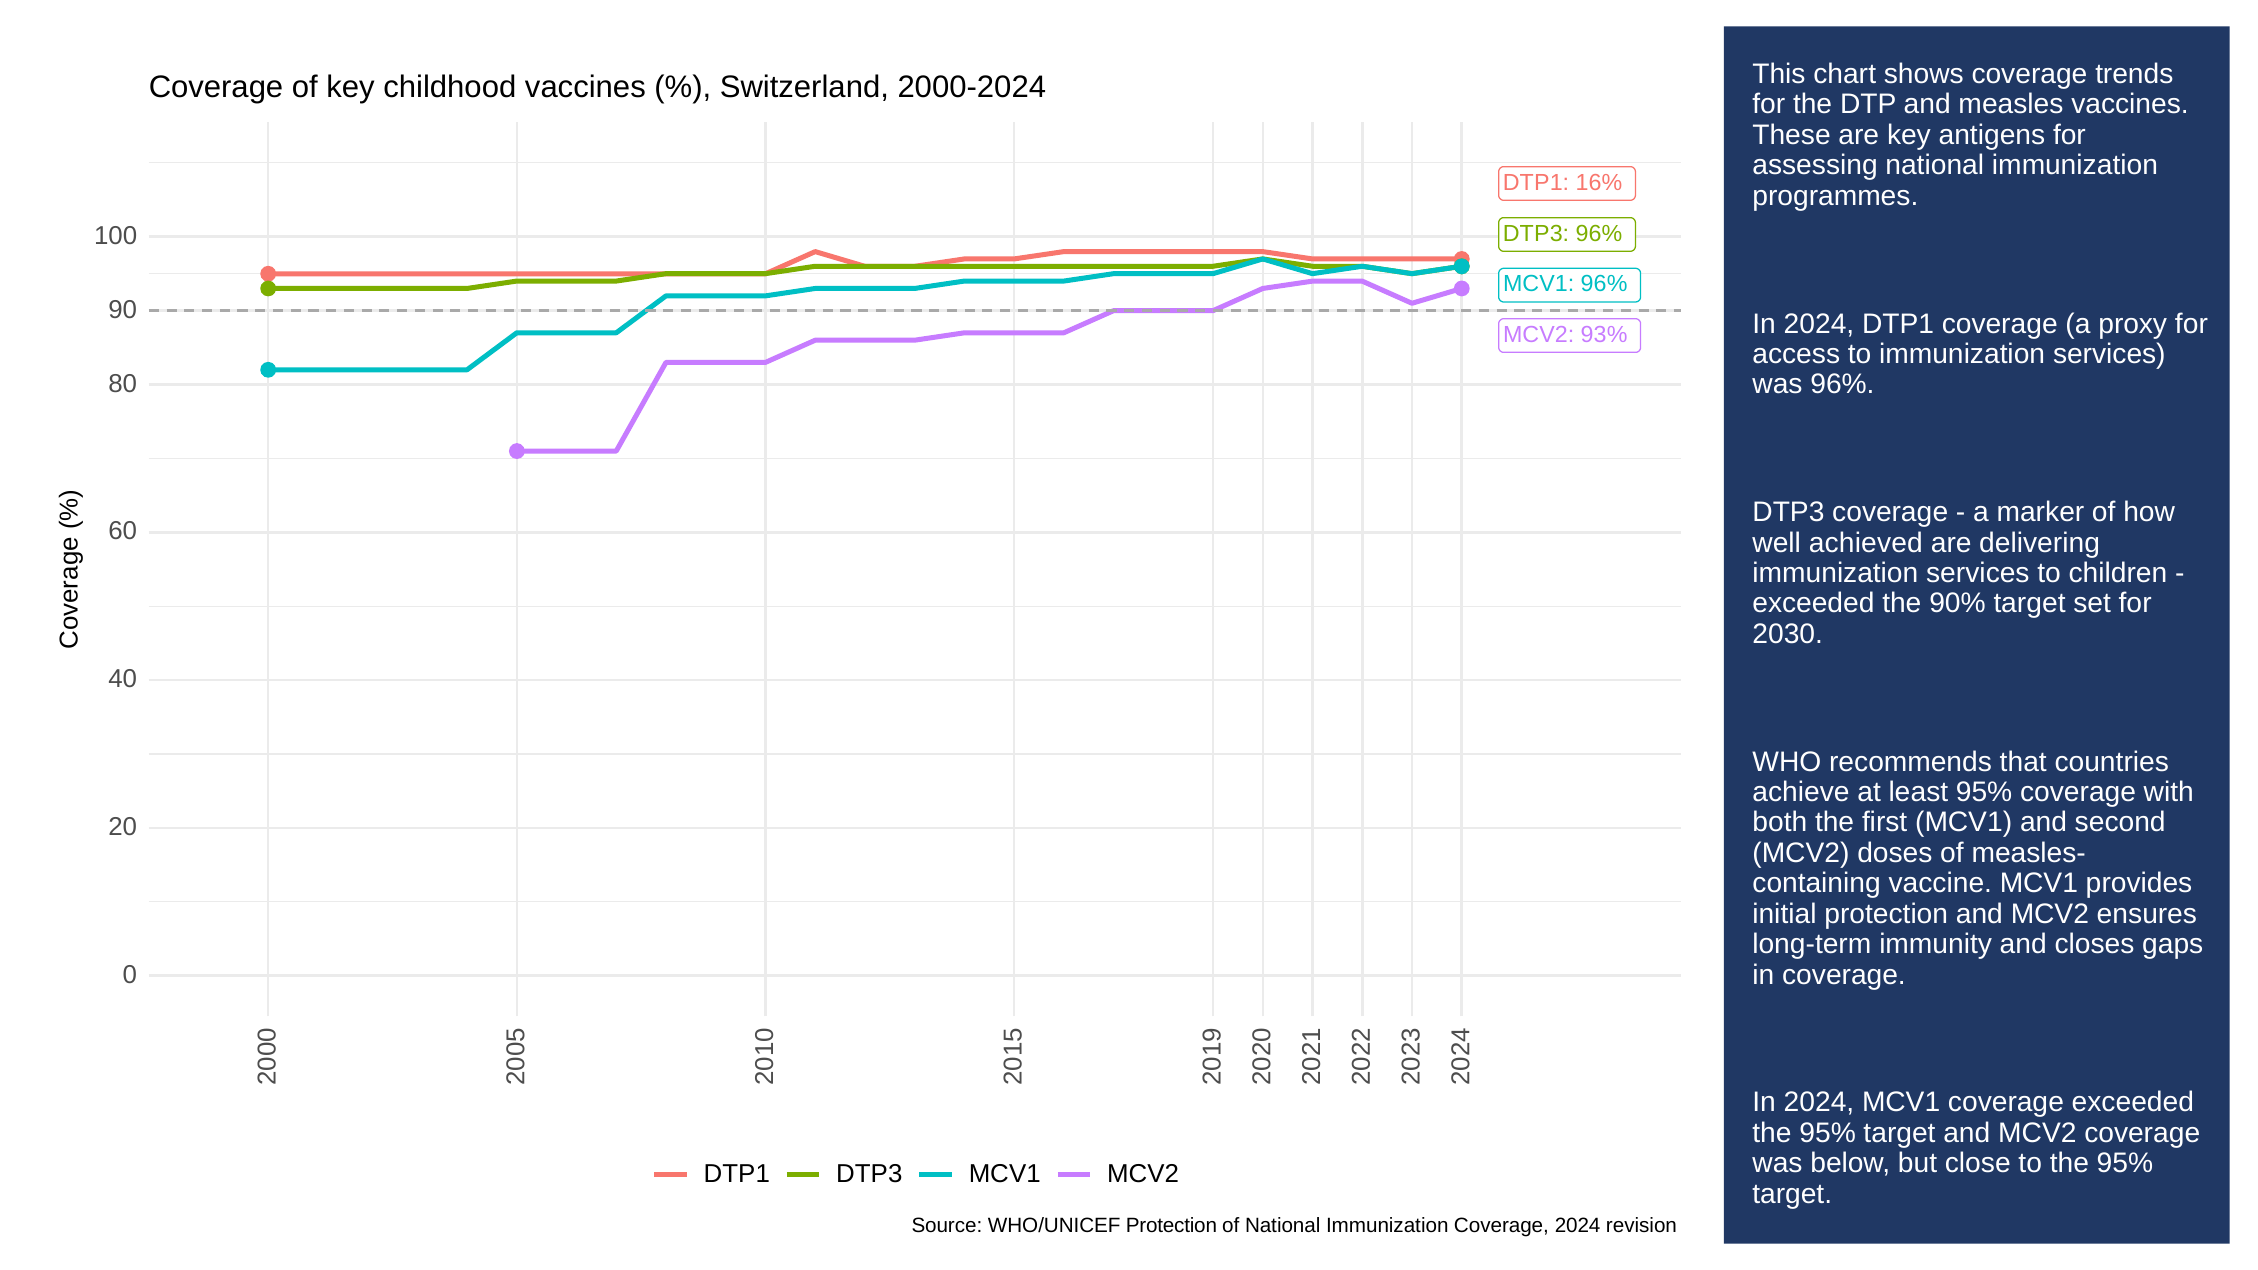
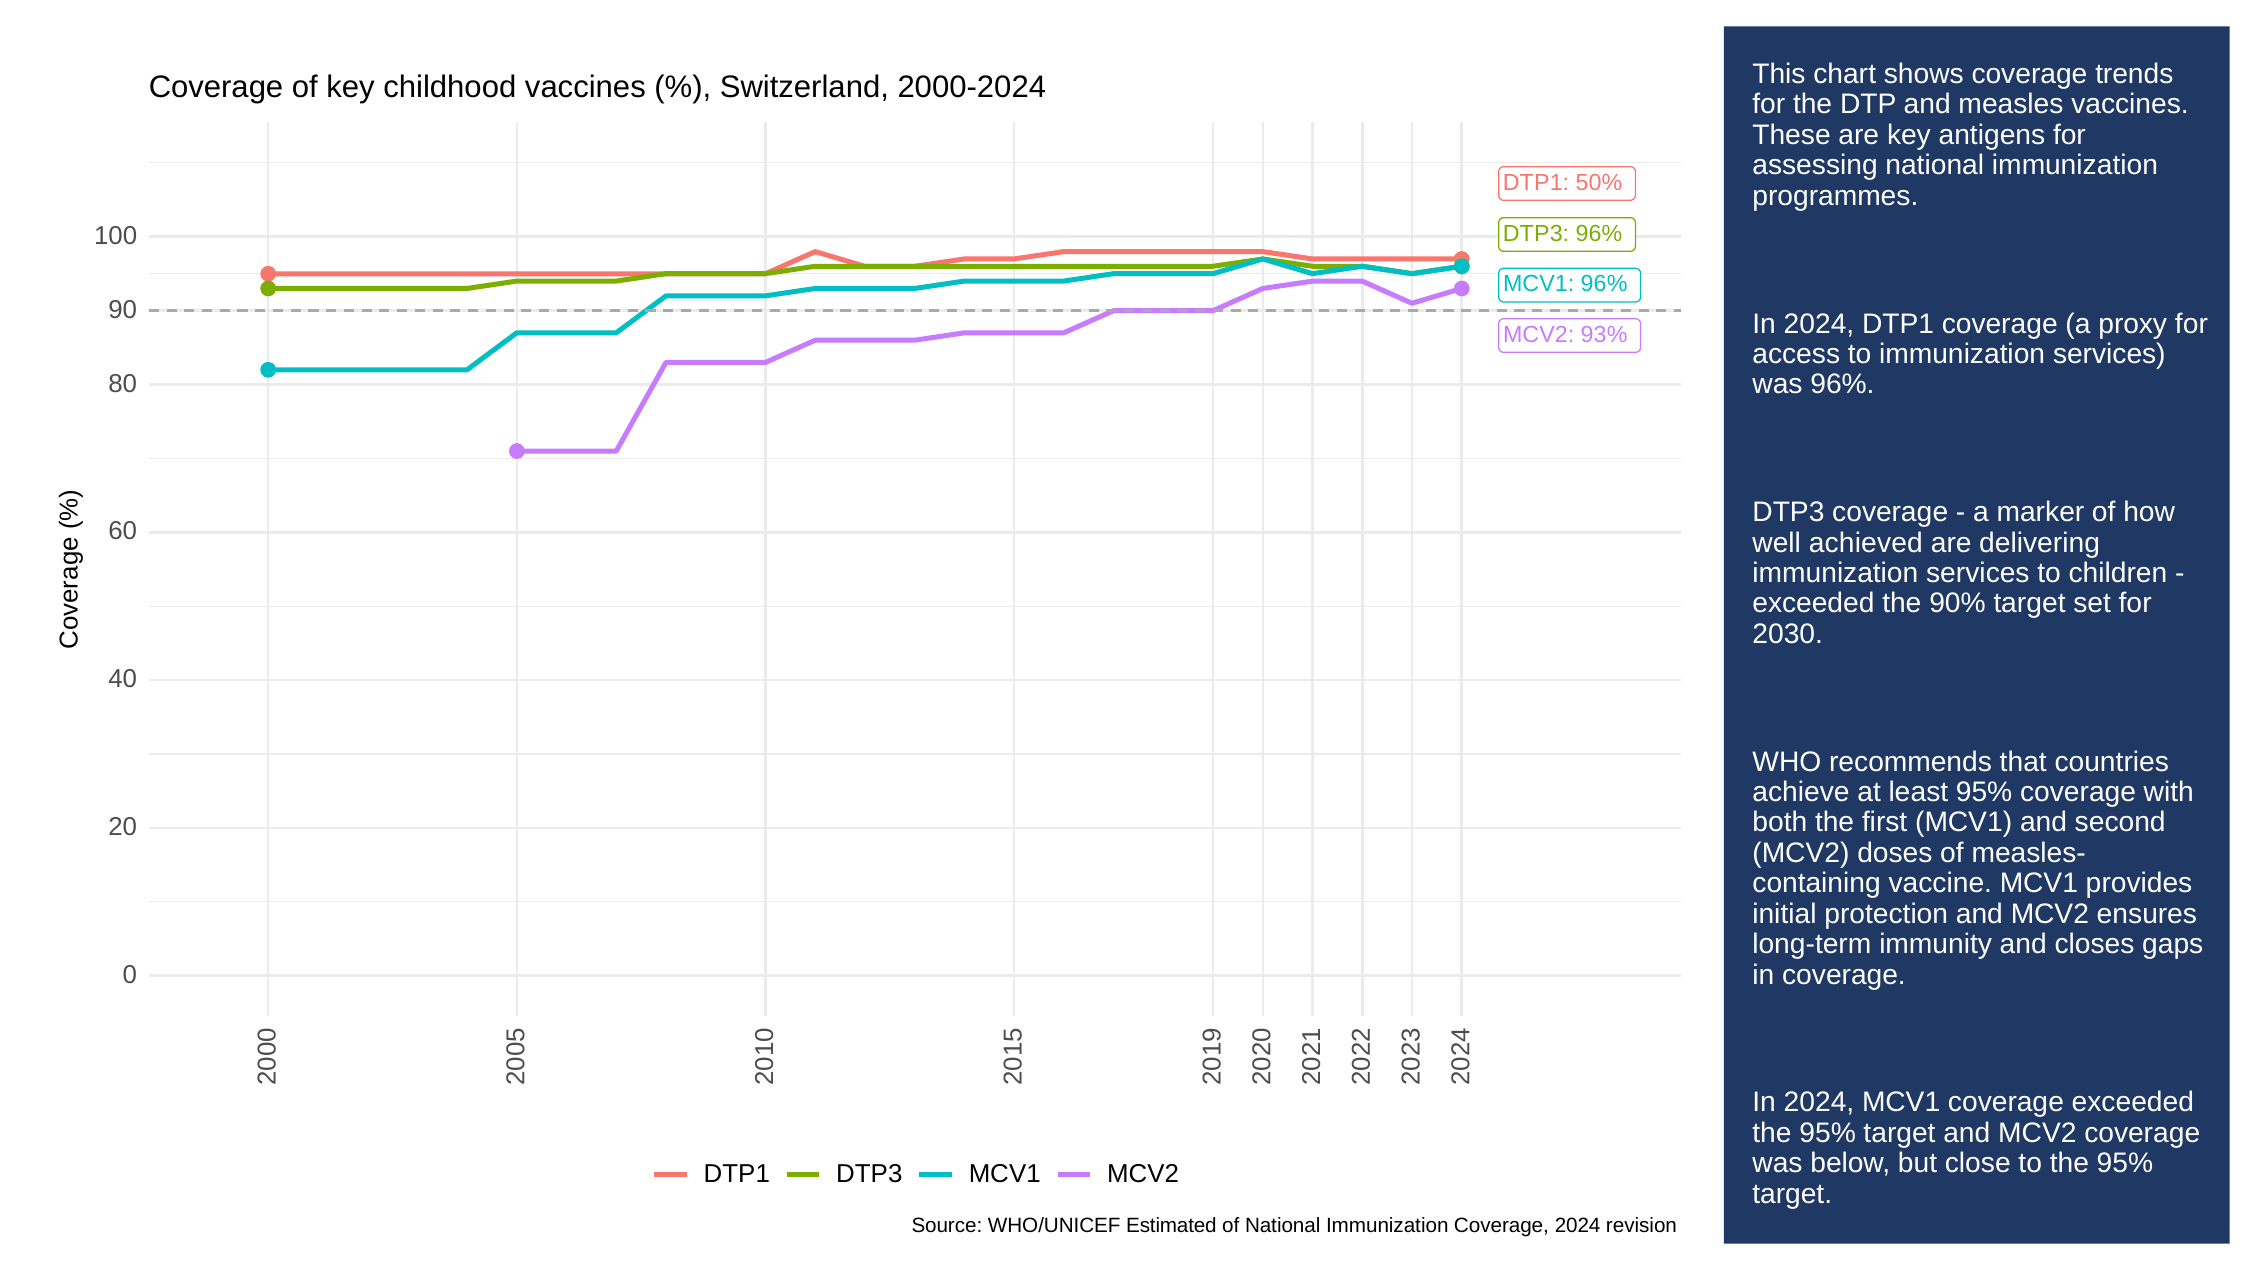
16%: 16% -> 50% (1599, 182)
WHO/UNICEF Protection: Protection -> Estimated (1171, 1226)
